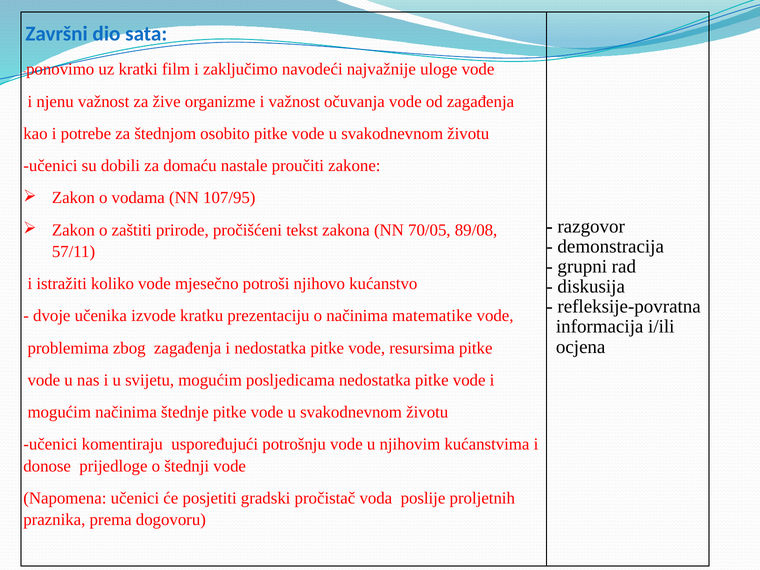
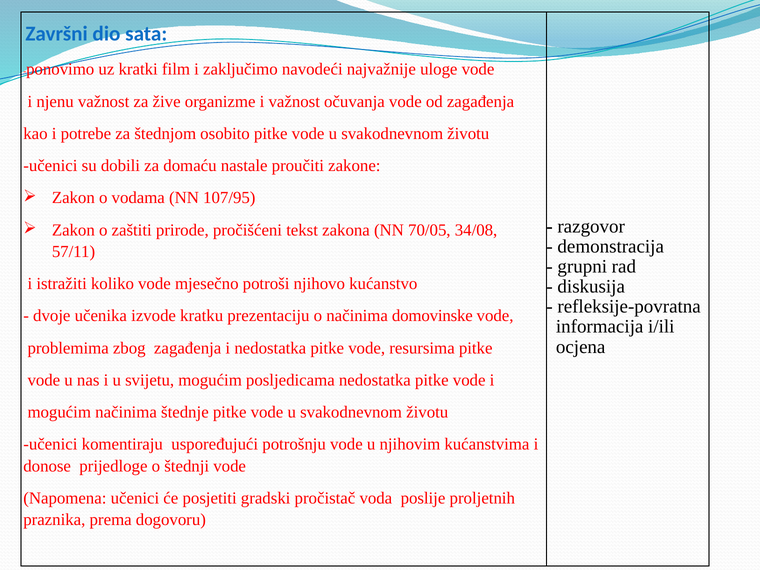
89/08: 89/08 -> 34/08 (476, 230)
matematike: matematike -> domovinske (432, 316)
